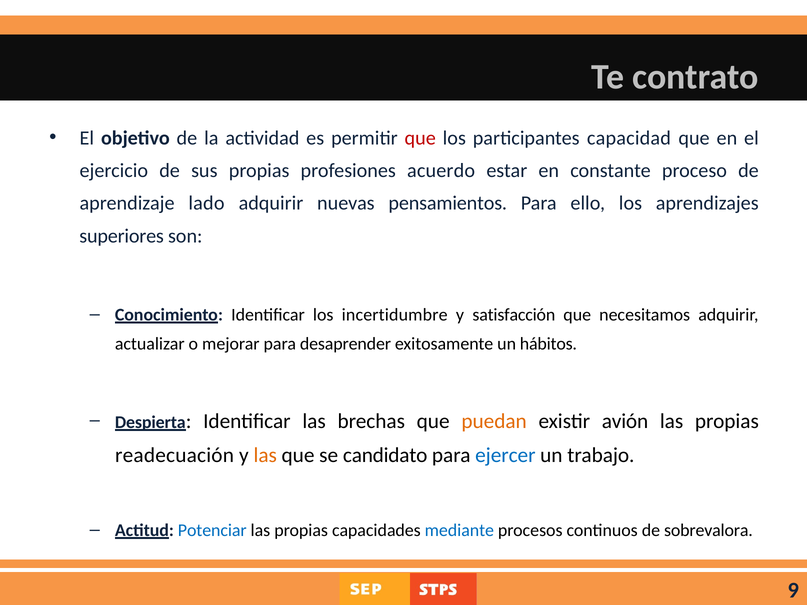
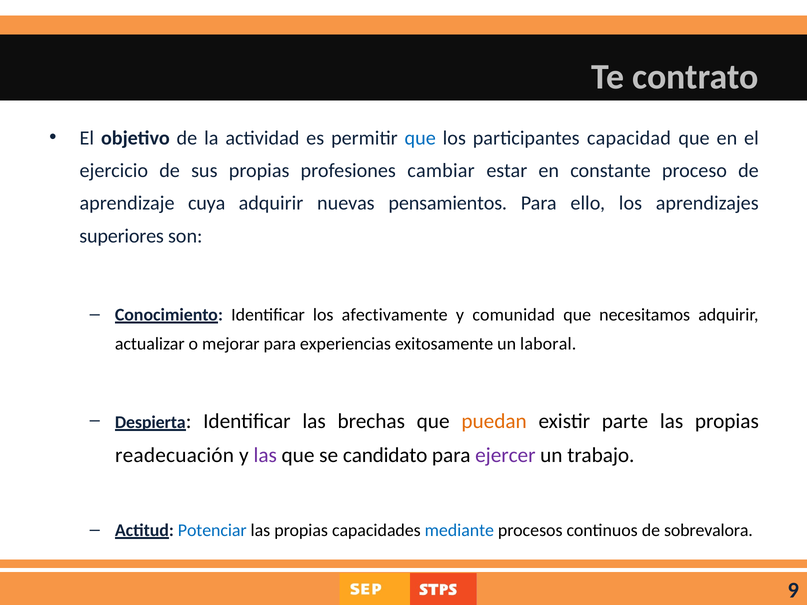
que colour: red -> blue (420, 138)
acuerdo: acuerdo -> cambiar (441, 171)
lado: lado -> cuya (207, 203)
incertidumbre: incertidumbre -> afectivamente (395, 315)
satisfacción: satisfacción -> comunidad (514, 315)
desaprender: desaprender -> experiencias (345, 344)
hábitos: hábitos -> laboral (548, 344)
avión: avión -> parte (625, 421)
las colour: orange -> purple (265, 456)
ejercer colour: blue -> purple (505, 456)
